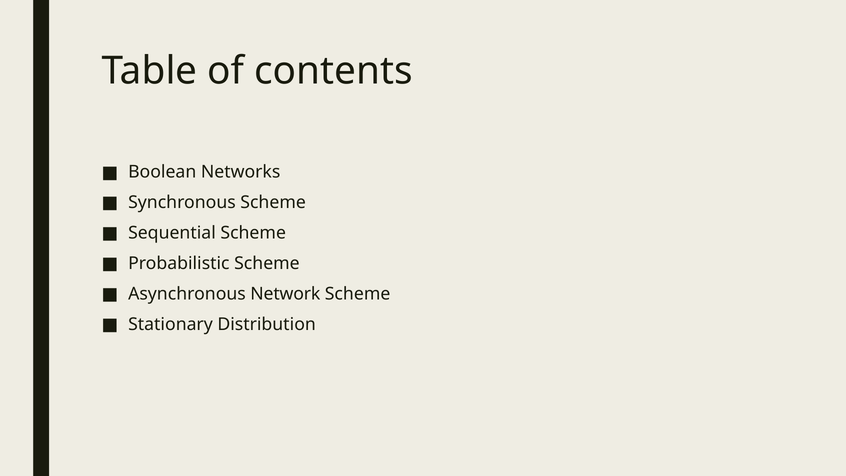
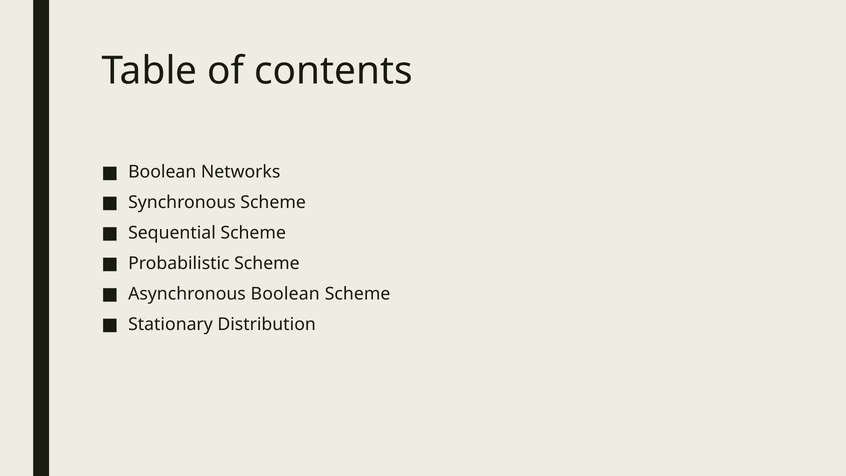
Asynchronous Network: Network -> Boolean (285, 294)
